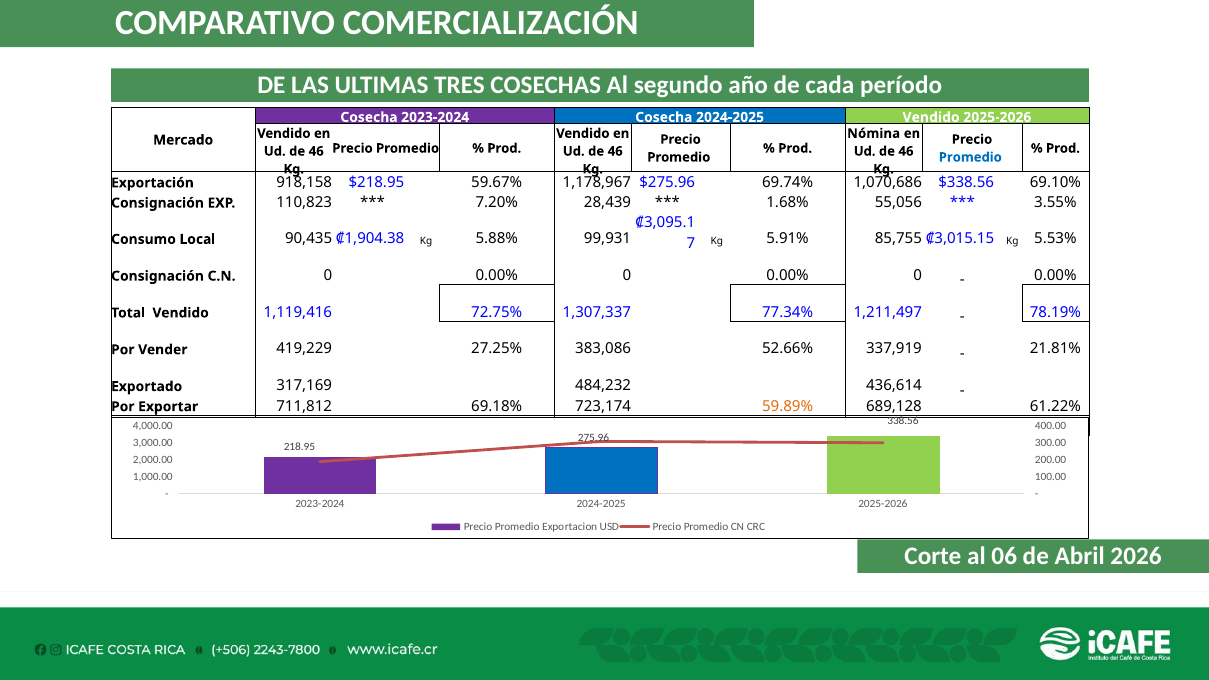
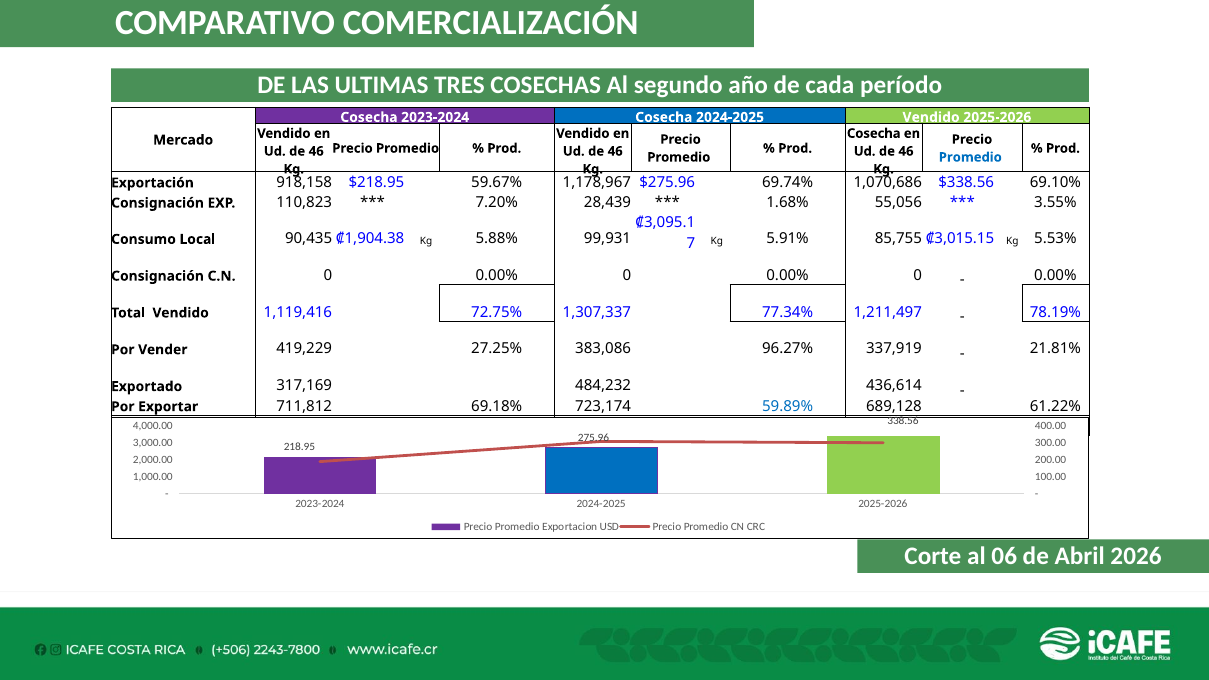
Nómina: Nómina -> Cosecha (874, 133)
52.66%: 52.66% -> 96.27% (788, 349)
59.89% colour: orange -> blue (788, 406)
